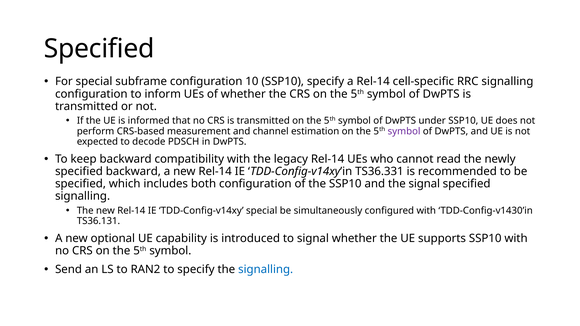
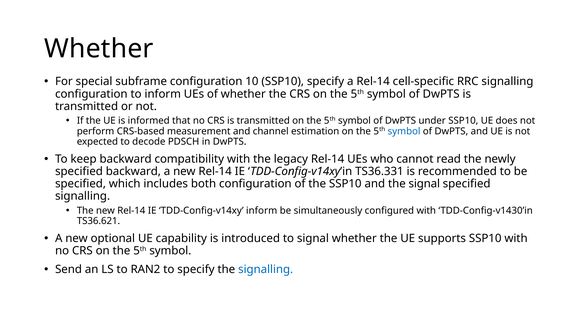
Specified: Specified -> Whether (99, 49)
symbol colour: purple -> blue (404, 131)
TDD-Config-v14xy special: special -> inform (262, 211)
TS36.131: TS36.131 -> TS36.621 (98, 221)
